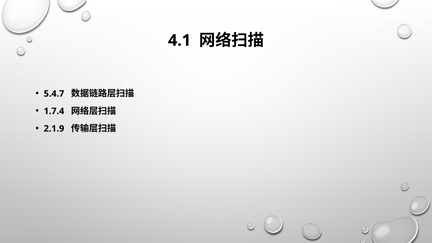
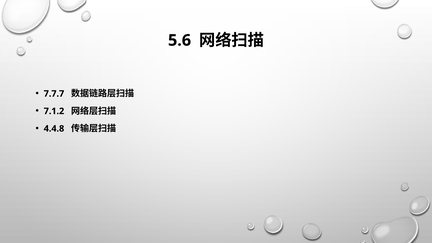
4.1: 4.1 -> 5.6 (180, 40)
5.4.7: 5.4.7 -> 7.7.7 (54, 94)
1.7.4: 1.7.4 -> 7.1.2 (54, 111)
2.1.9: 2.1.9 -> 4.4.8 (54, 129)
